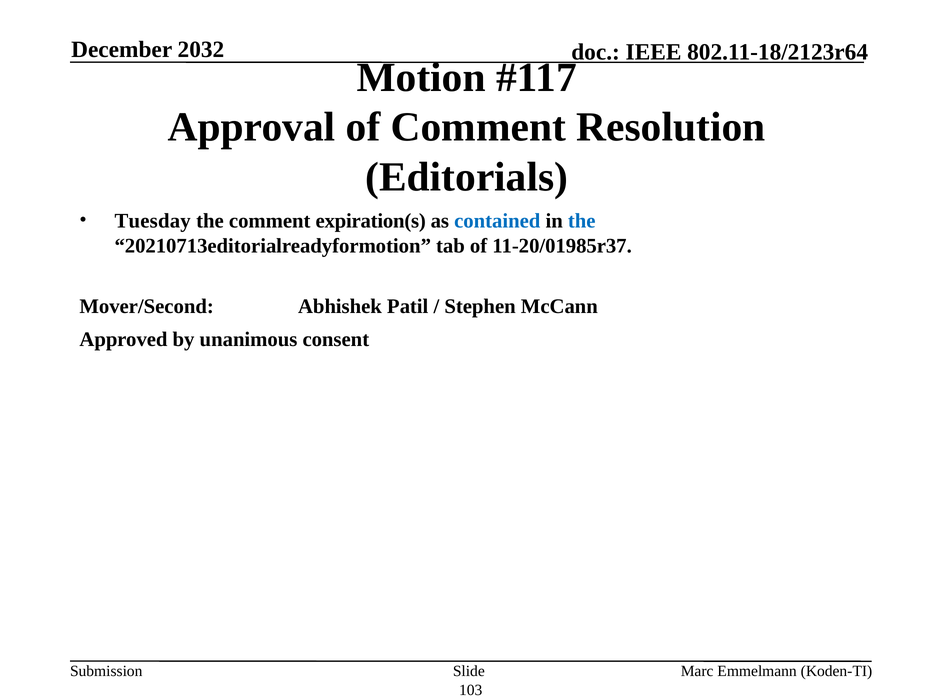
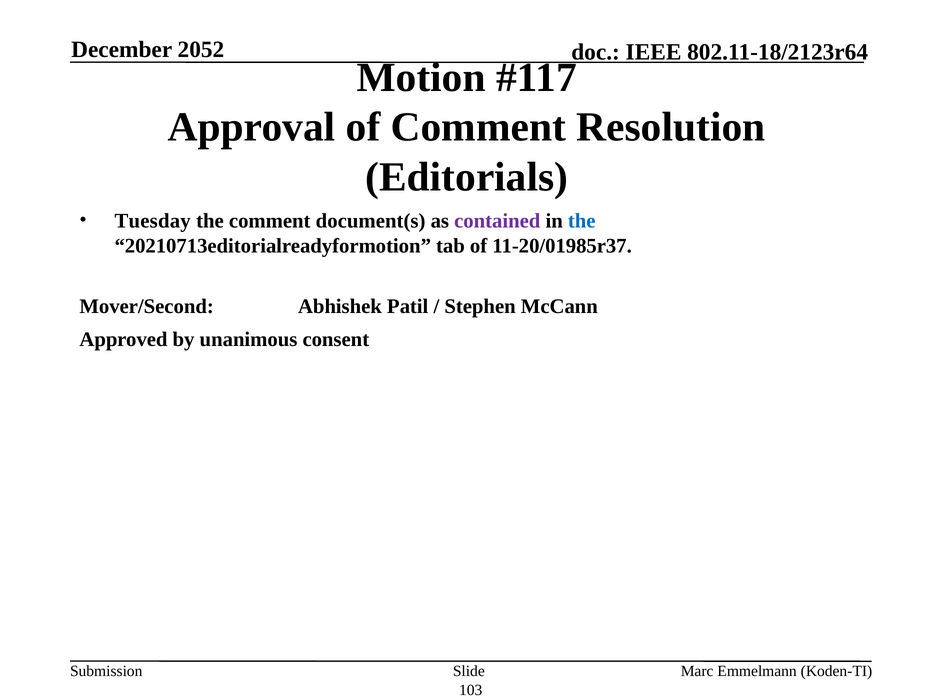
2032: 2032 -> 2052 (201, 50)
expiration(s: expiration(s -> document(s (371, 221)
contained colour: blue -> purple (497, 221)
